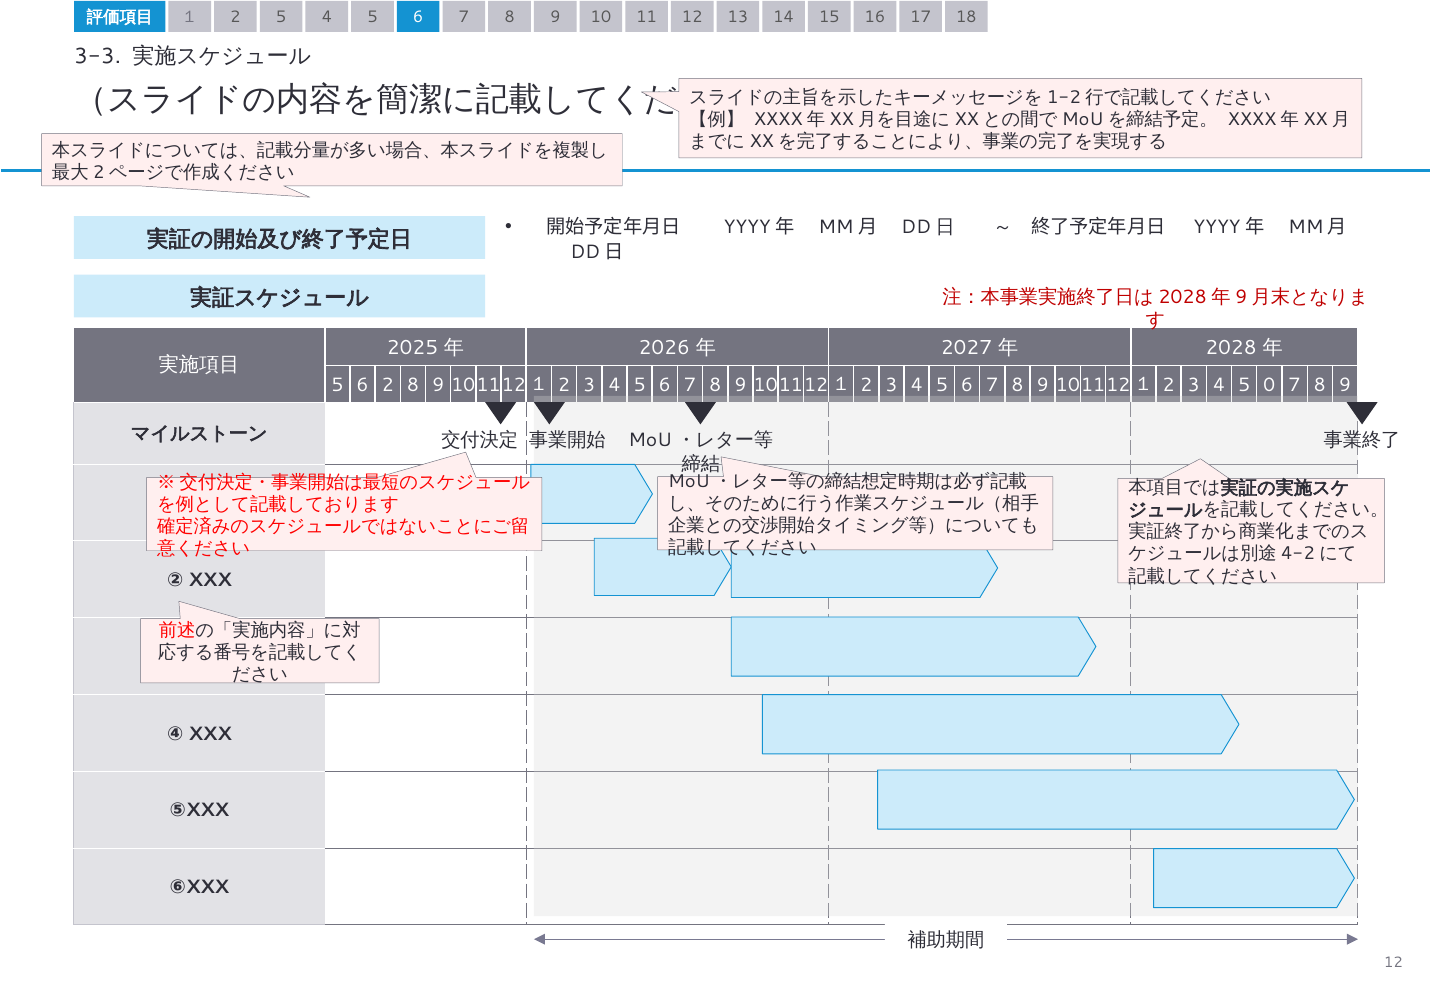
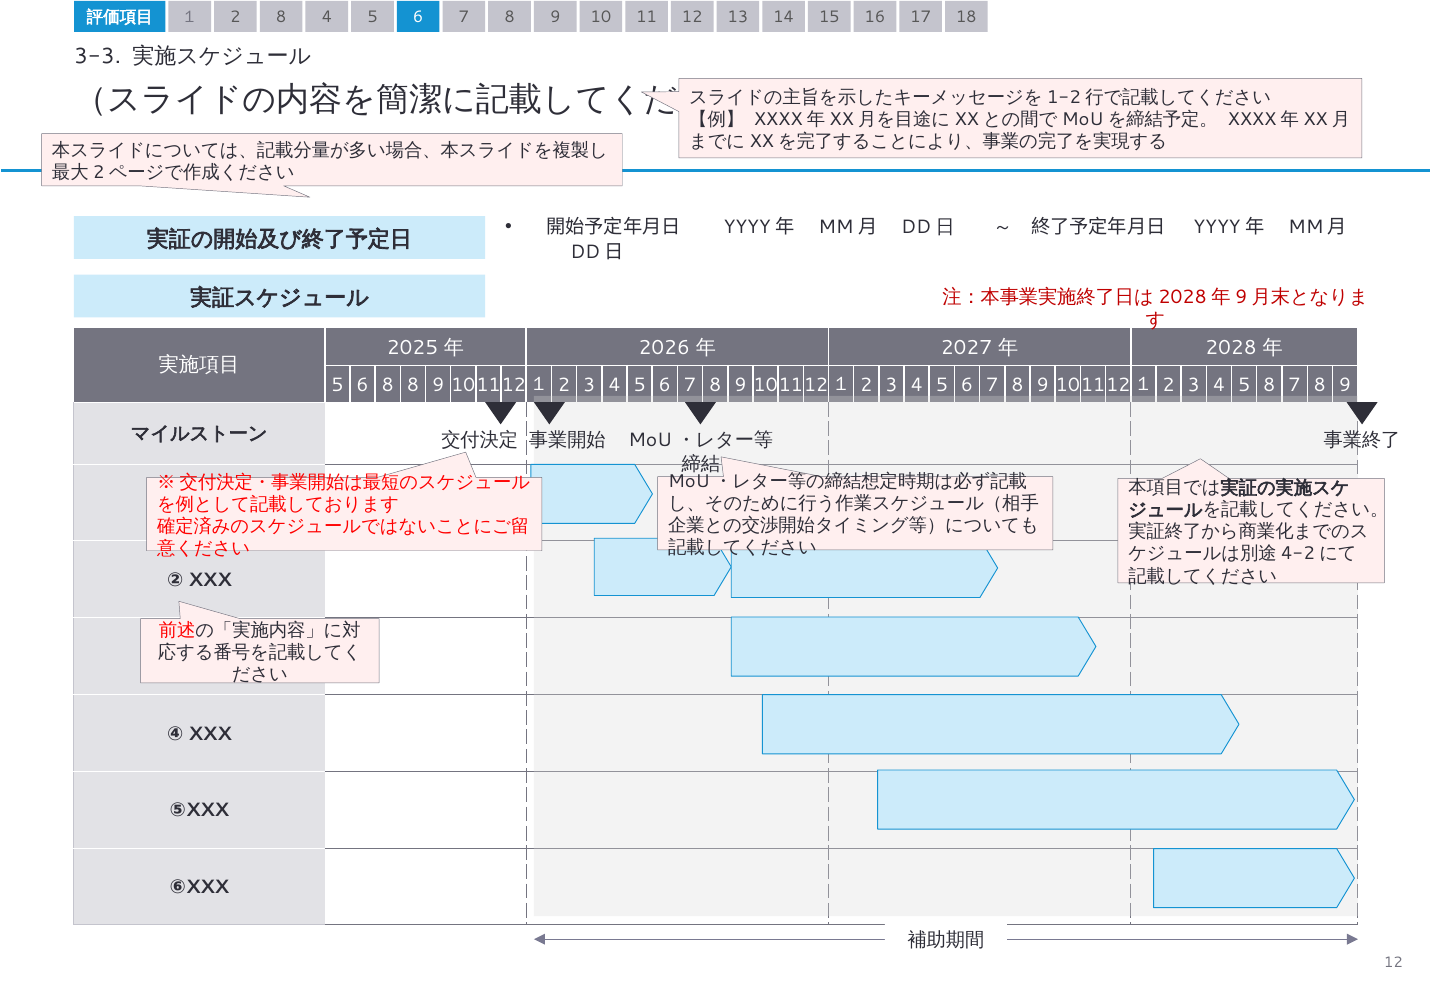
2 5: 5 -> 8 (281, 17)
6 2: 2 -> 8 (388, 385)
5 0: 0 -> 8 (1269, 385)
